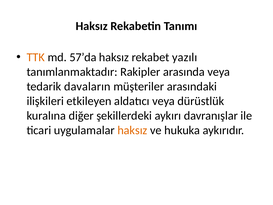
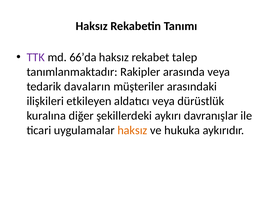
TTK colour: orange -> purple (36, 57)
57’da: 57’da -> 66’da (83, 57)
yazılı: yazılı -> talep (185, 57)
